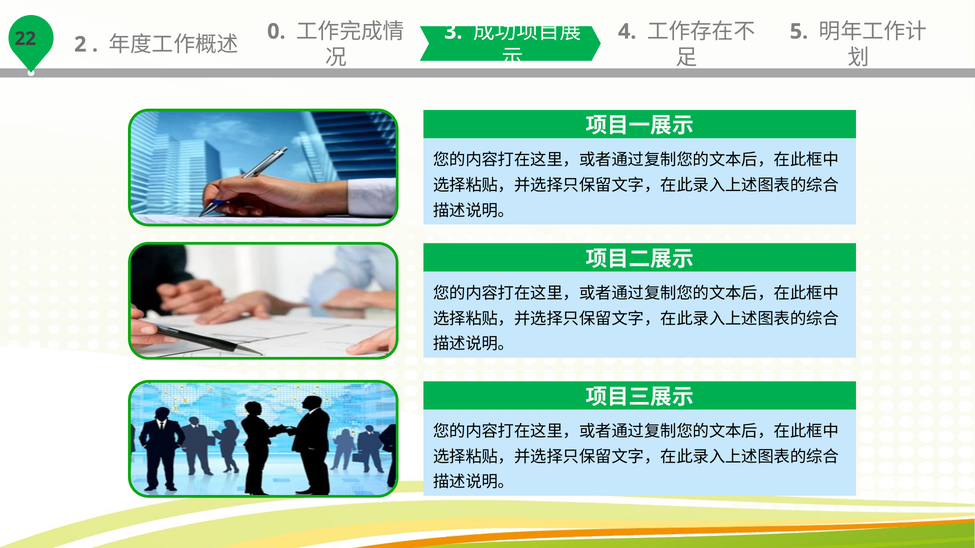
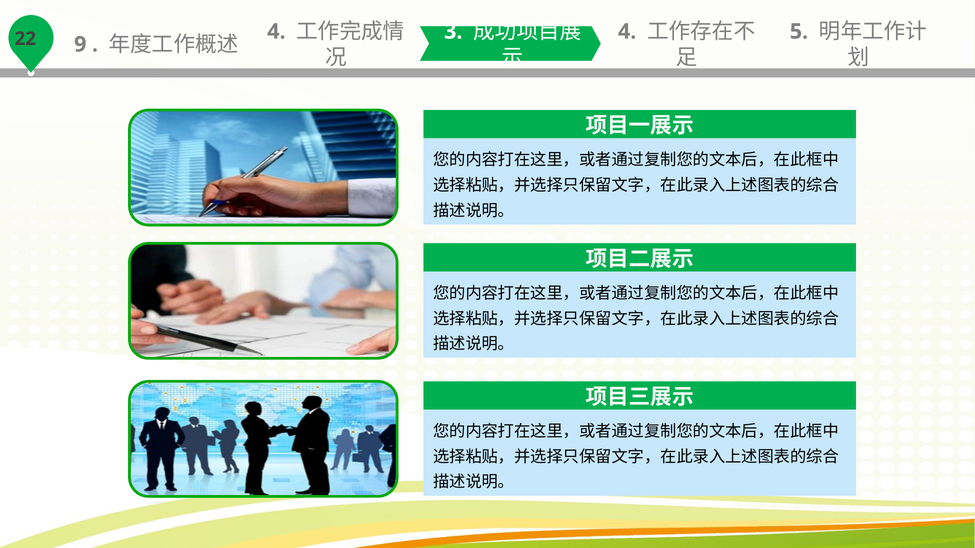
2: 2 -> 9 (80, 44)
0: 0 -> 4 (276, 32)
